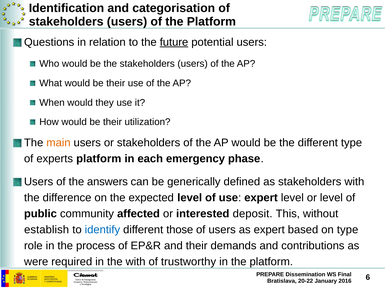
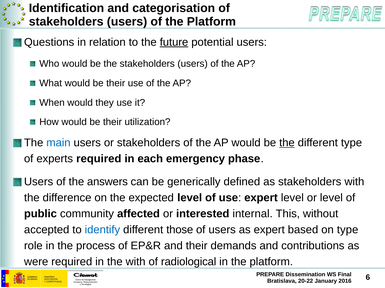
main colour: orange -> blue (58, 143)
the underline: none -> present (287, 143)
experts platform: platform -> required (99, 159)
deposit: deposit -> internal (253, 214)
establish: establish -> accepted (47, 230)
trustworthy: trustworthy -> radiological (189, 262)
